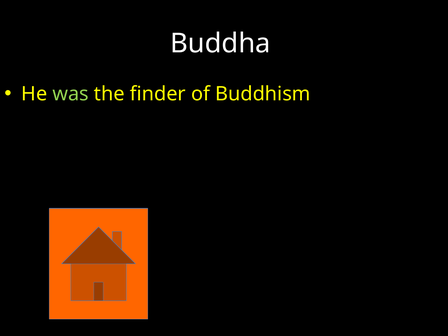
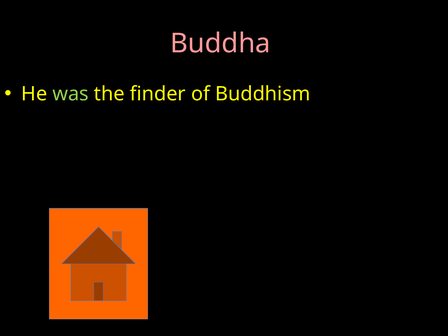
Buddha colour: white -> pink (220, 43)
